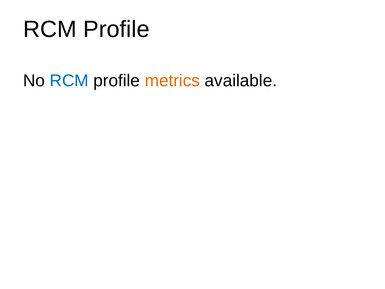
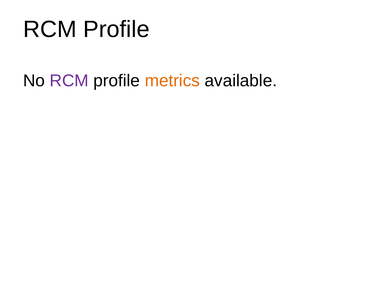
RCM colour: blue -> purple (69, 81)
